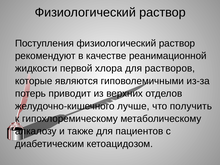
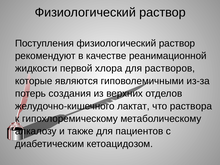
приводит: приводит -> создания (70, 94)
лучше: лучше -> лактат (133, 106)
получить: получить -> раствора (191, 106)
